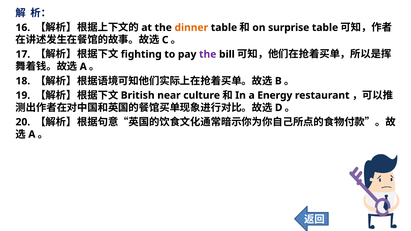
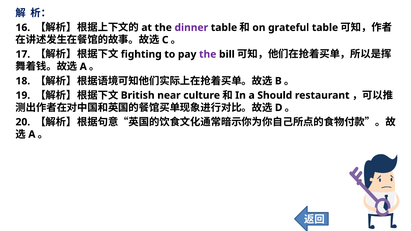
dinner colour: orange -> purple (191, 28)
surprise: surprise -> grateful (289, 28)
Energy: Energy -> Should (275, 95)
